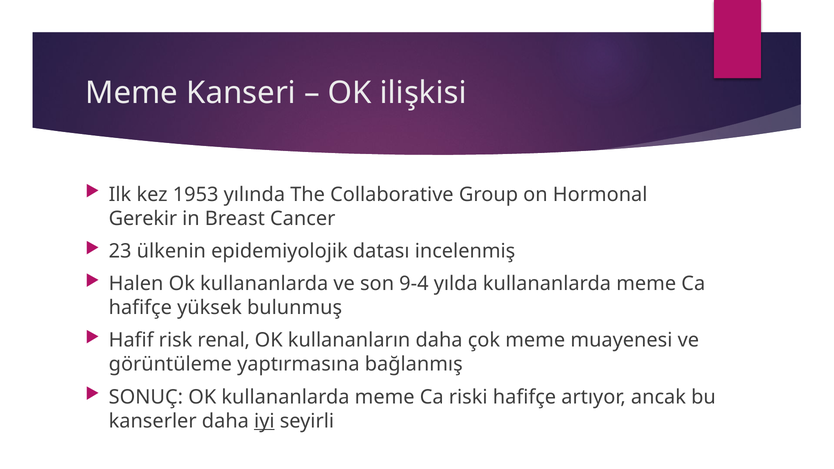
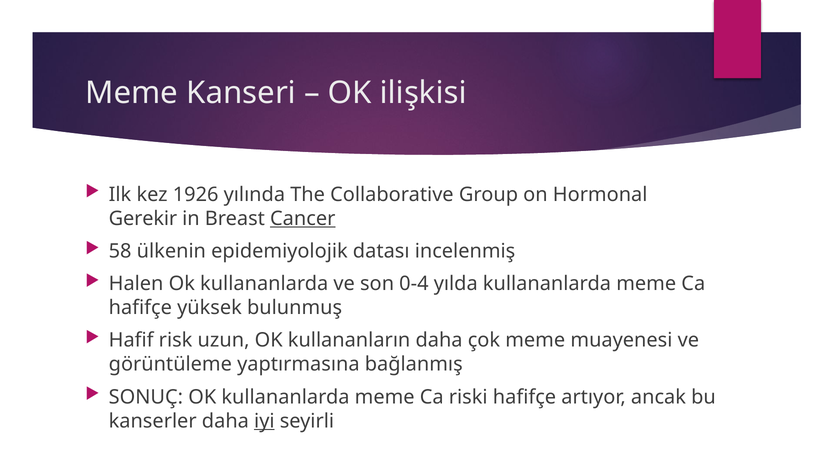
1953: 1953 -> 1926 (196, 195)
Cancer underline: none -> present (303, 219)
23: 23 -> 58 (120, 251)
9-4: 9-4 -> 0-4 (414, 284)
renal: renal -> uzun (224, 340)
